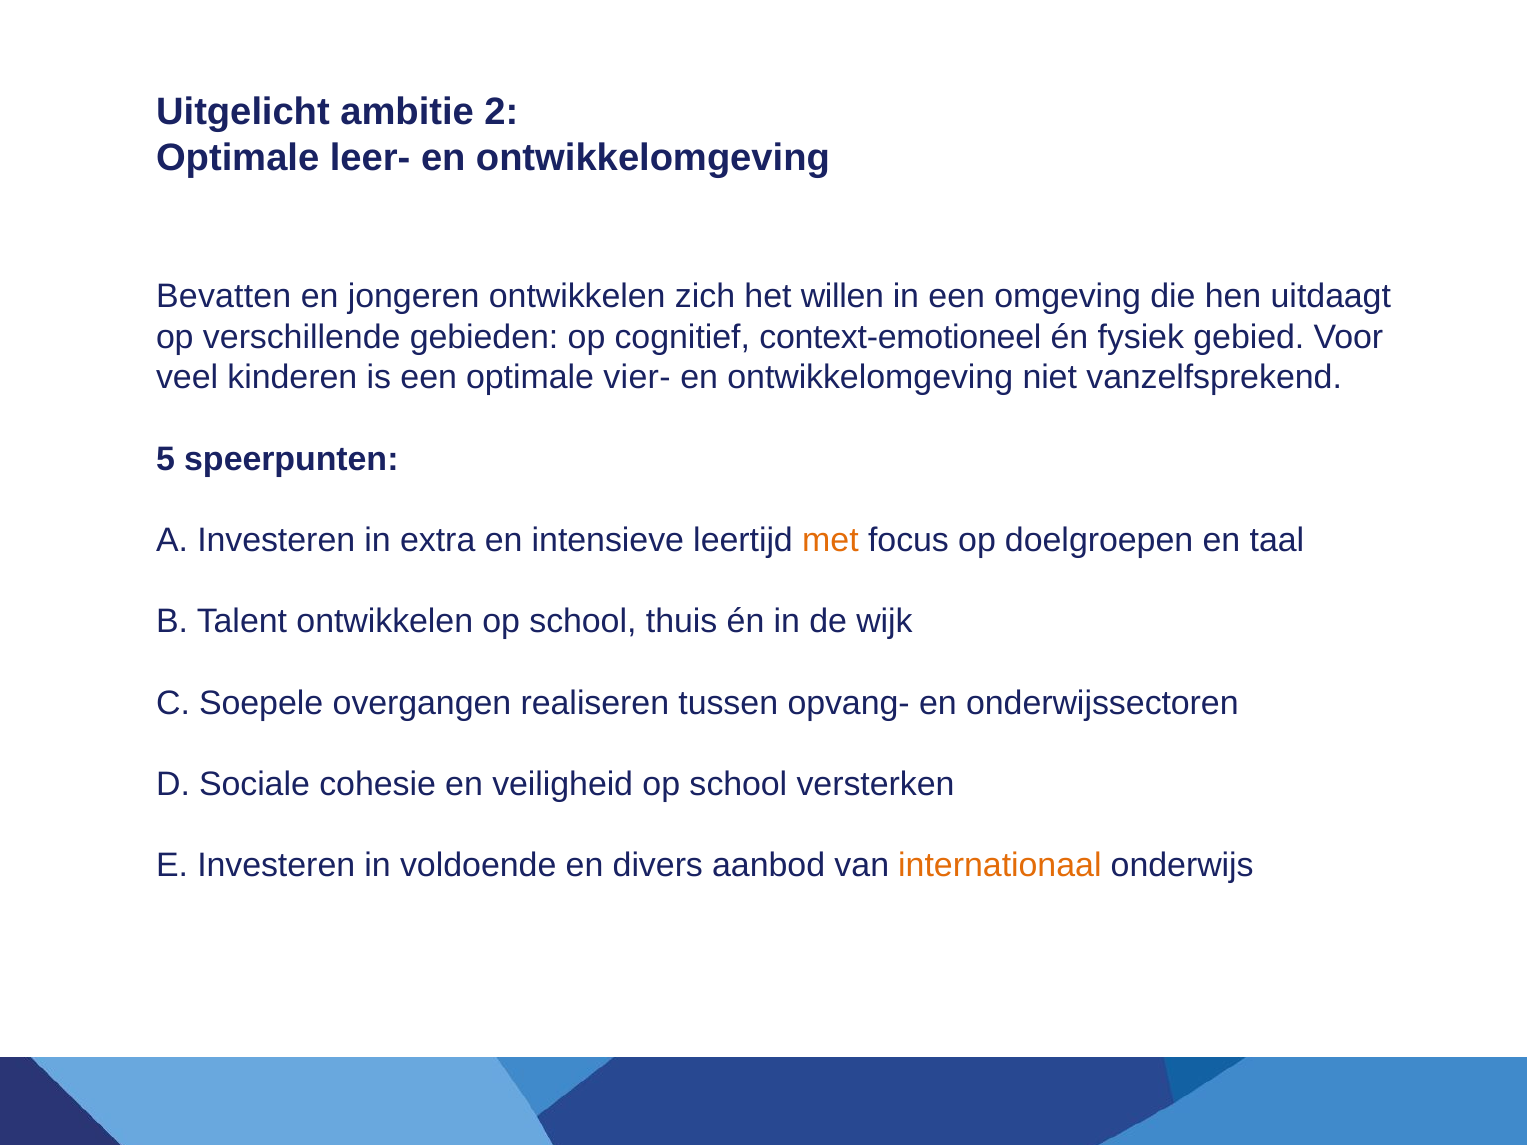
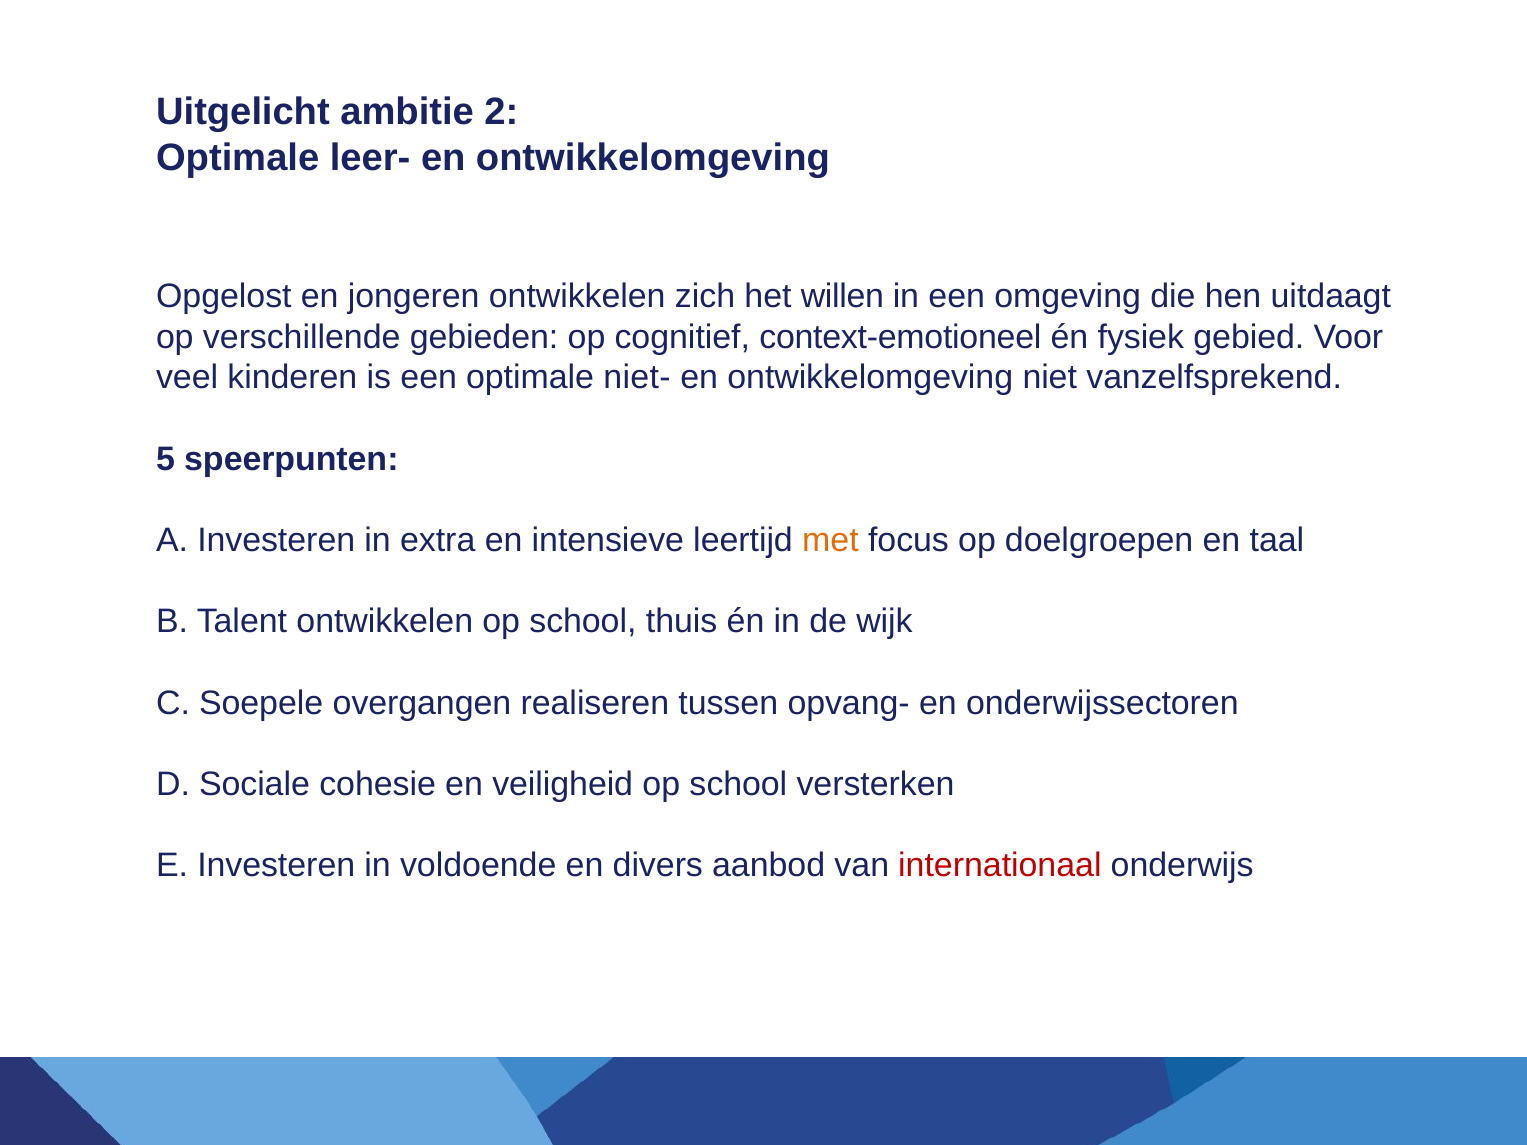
Bevatten: Bevatten -> Opgelost (224, 296)
vier-: vier- -> niet- (637, 378)
internationaal colour: orange -> red (1000, 866)
